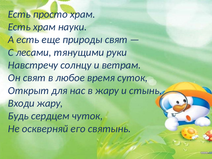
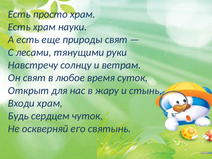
Входи жару: жару -> храм (50, 103)
